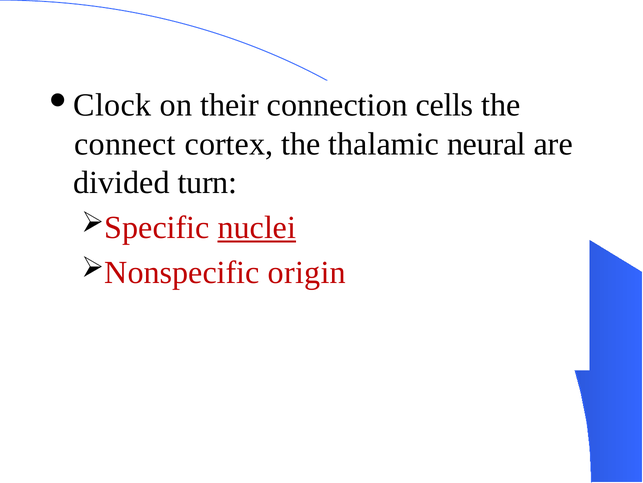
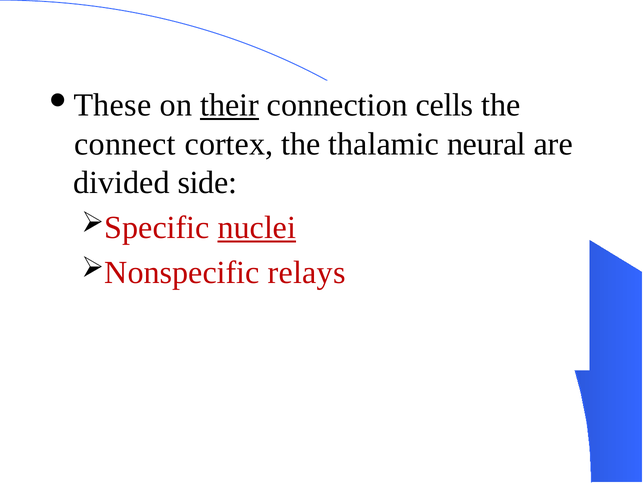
Clock: Clock -> These (112, 105)
their underline: none -> present (230, 105)
turn: turn -> side (207, 182)
origin: origin -> relays (307, 272)
